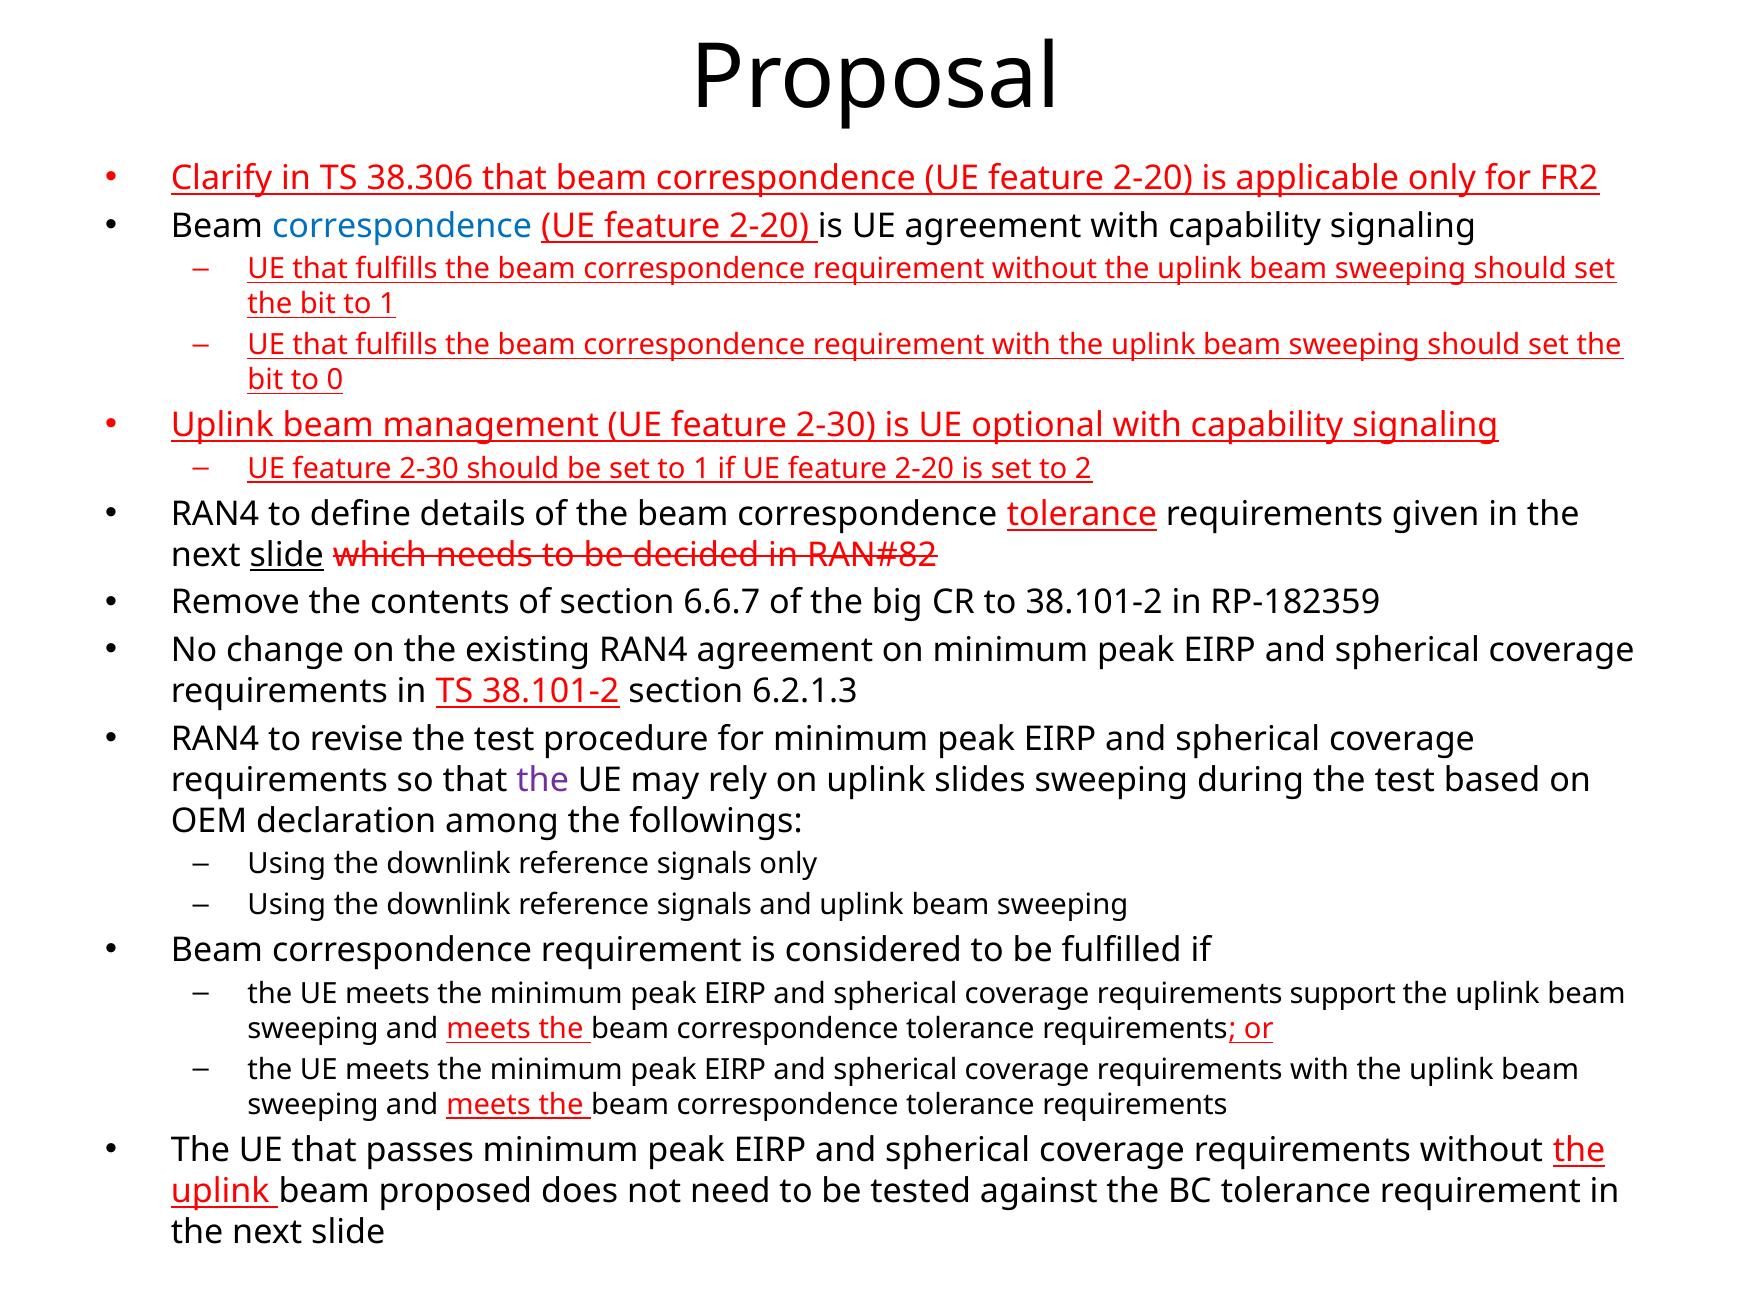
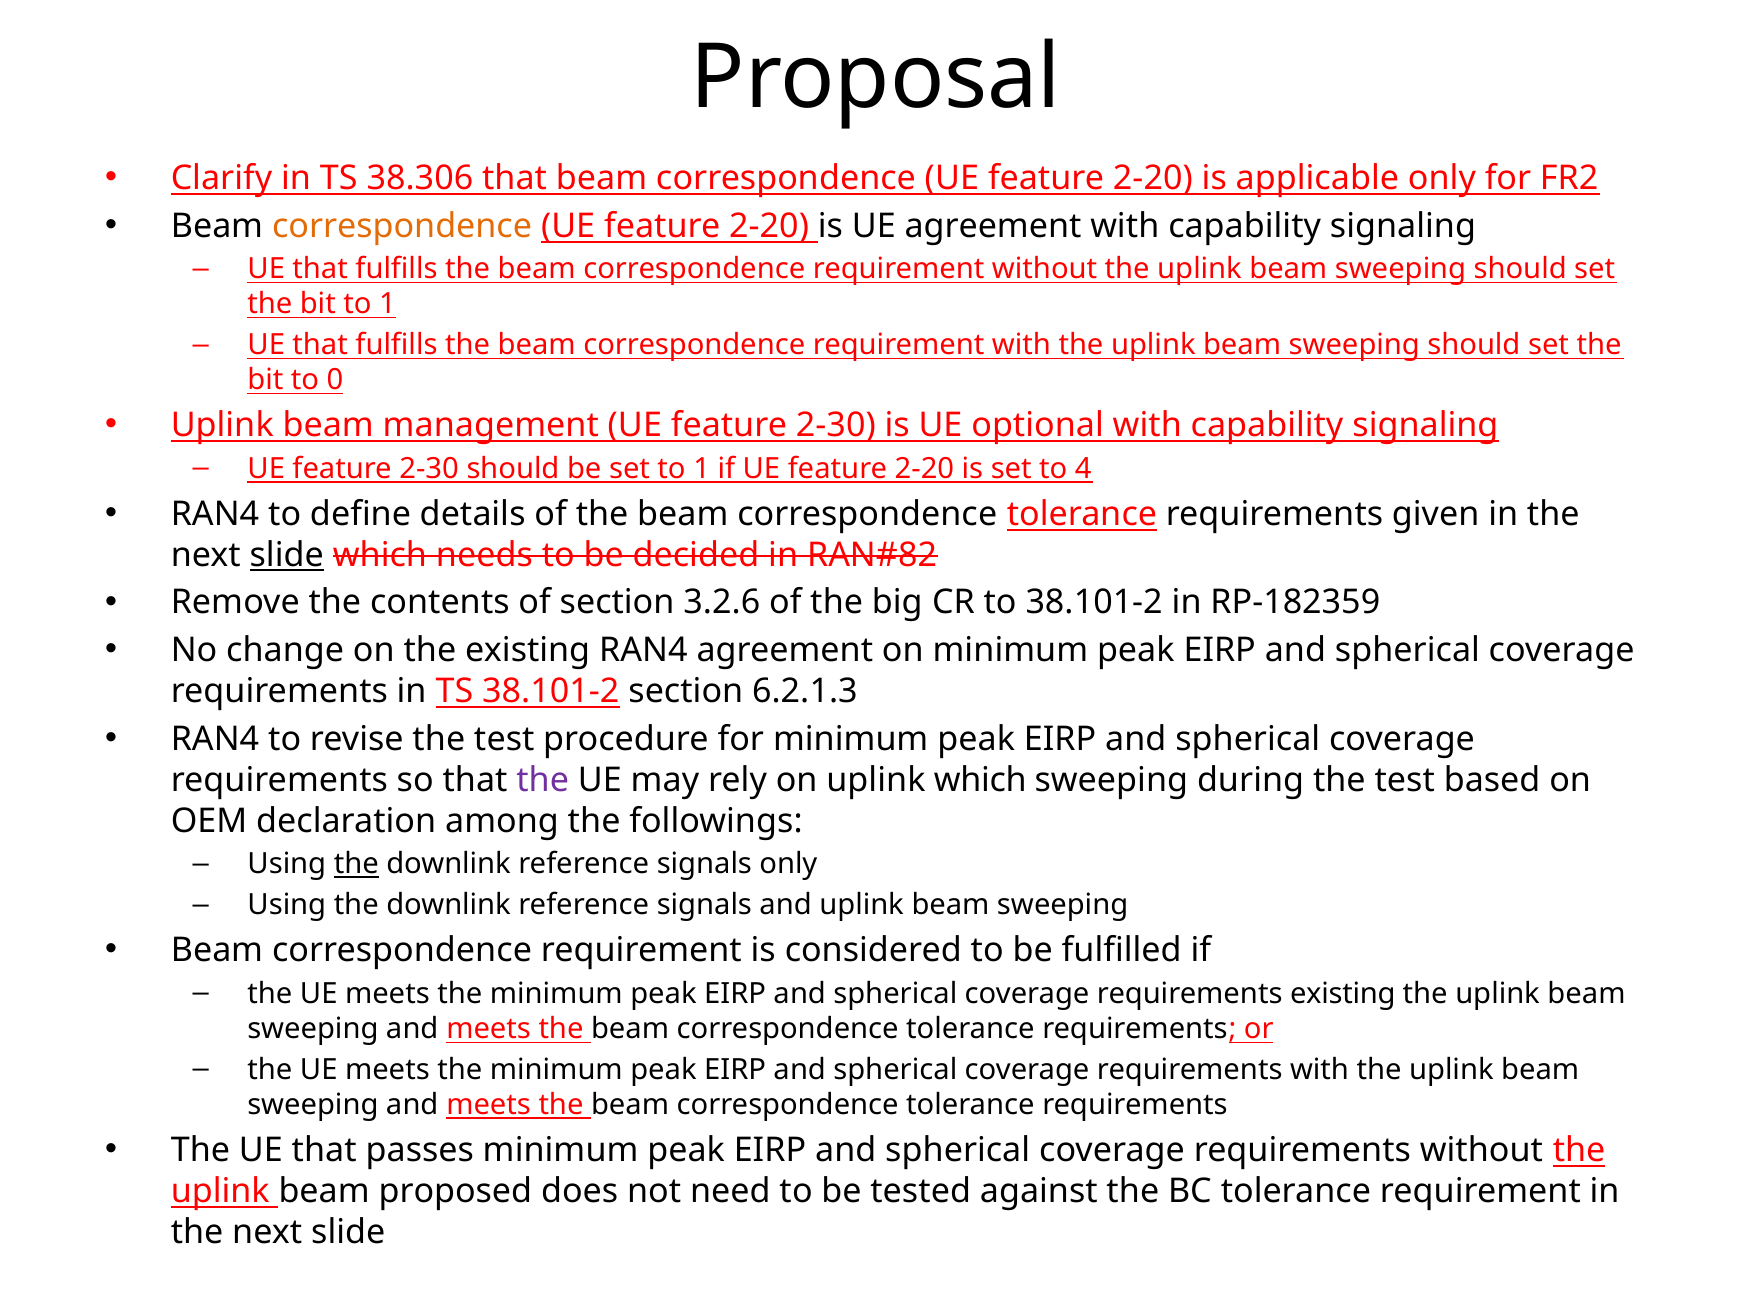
correspondence colour: blue -> orange (402, 226)
2: 2 -> 4 (1083, 469)
6.6.7: 6.6.7 -> 3.2.6 (722, 603)
uplink slides: slides -> which (980, 780)
the underline: none -> present (356, 864)
requirements support: support -> existing (1343, 994)
